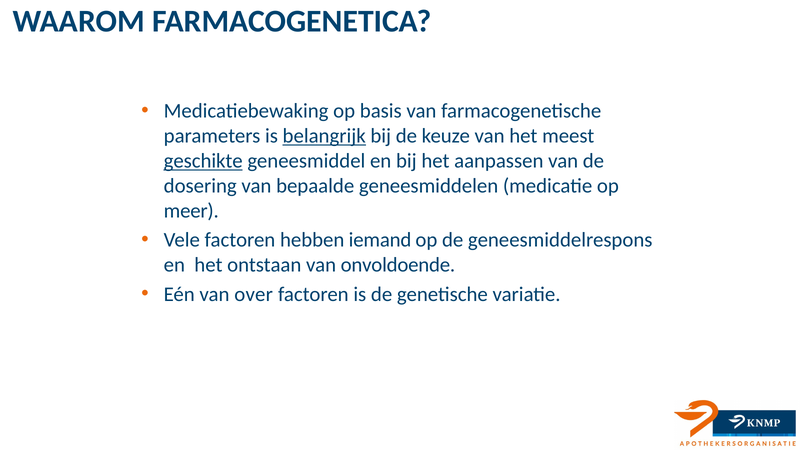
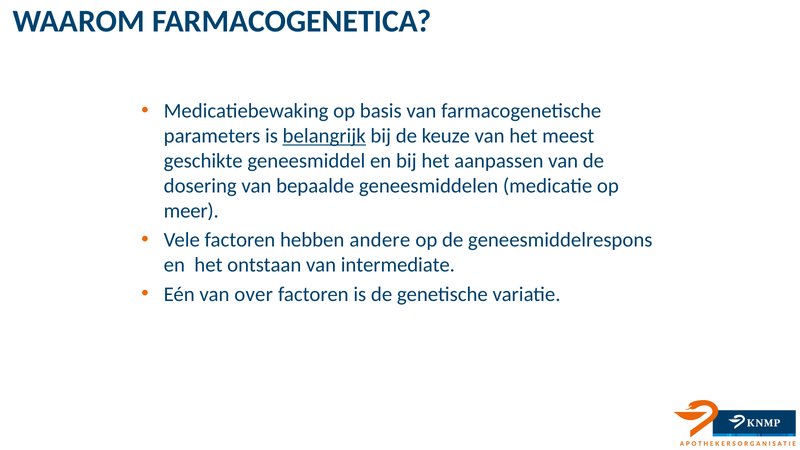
geschikte underline: present -> none (203, 161)
iemand: iemand -> andere (380, 240)
onvoldoende: onvoldoende -> intermediate (398, 265)
